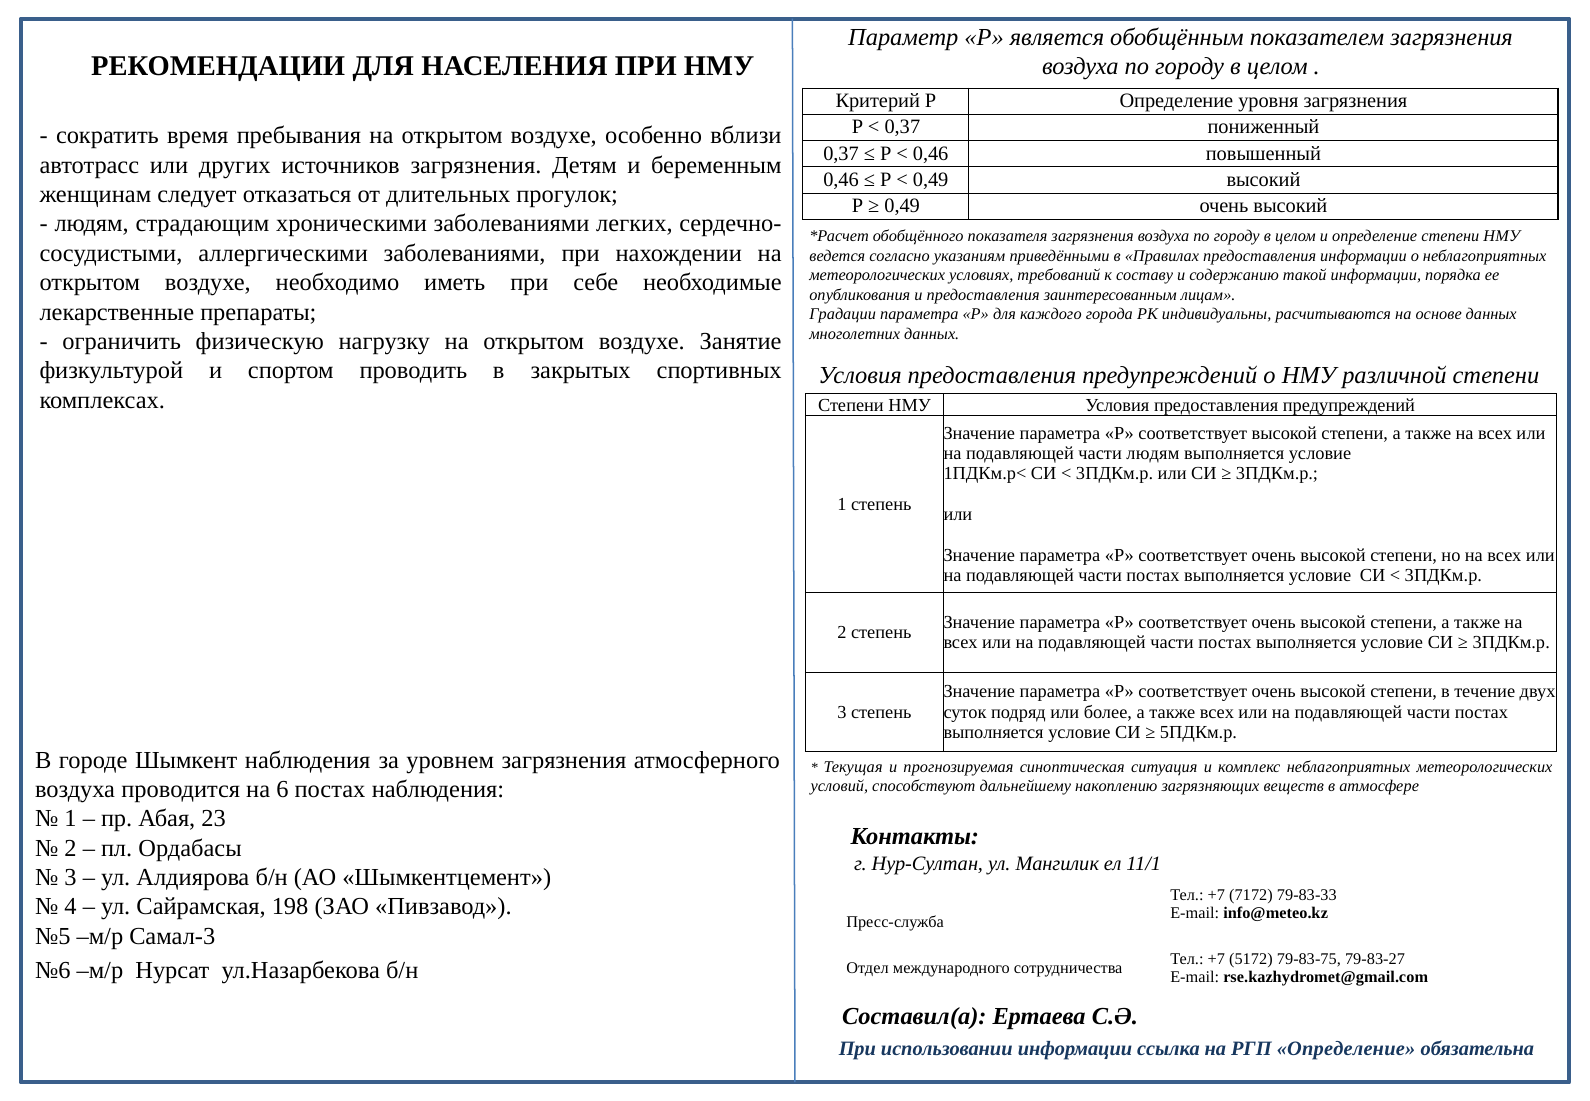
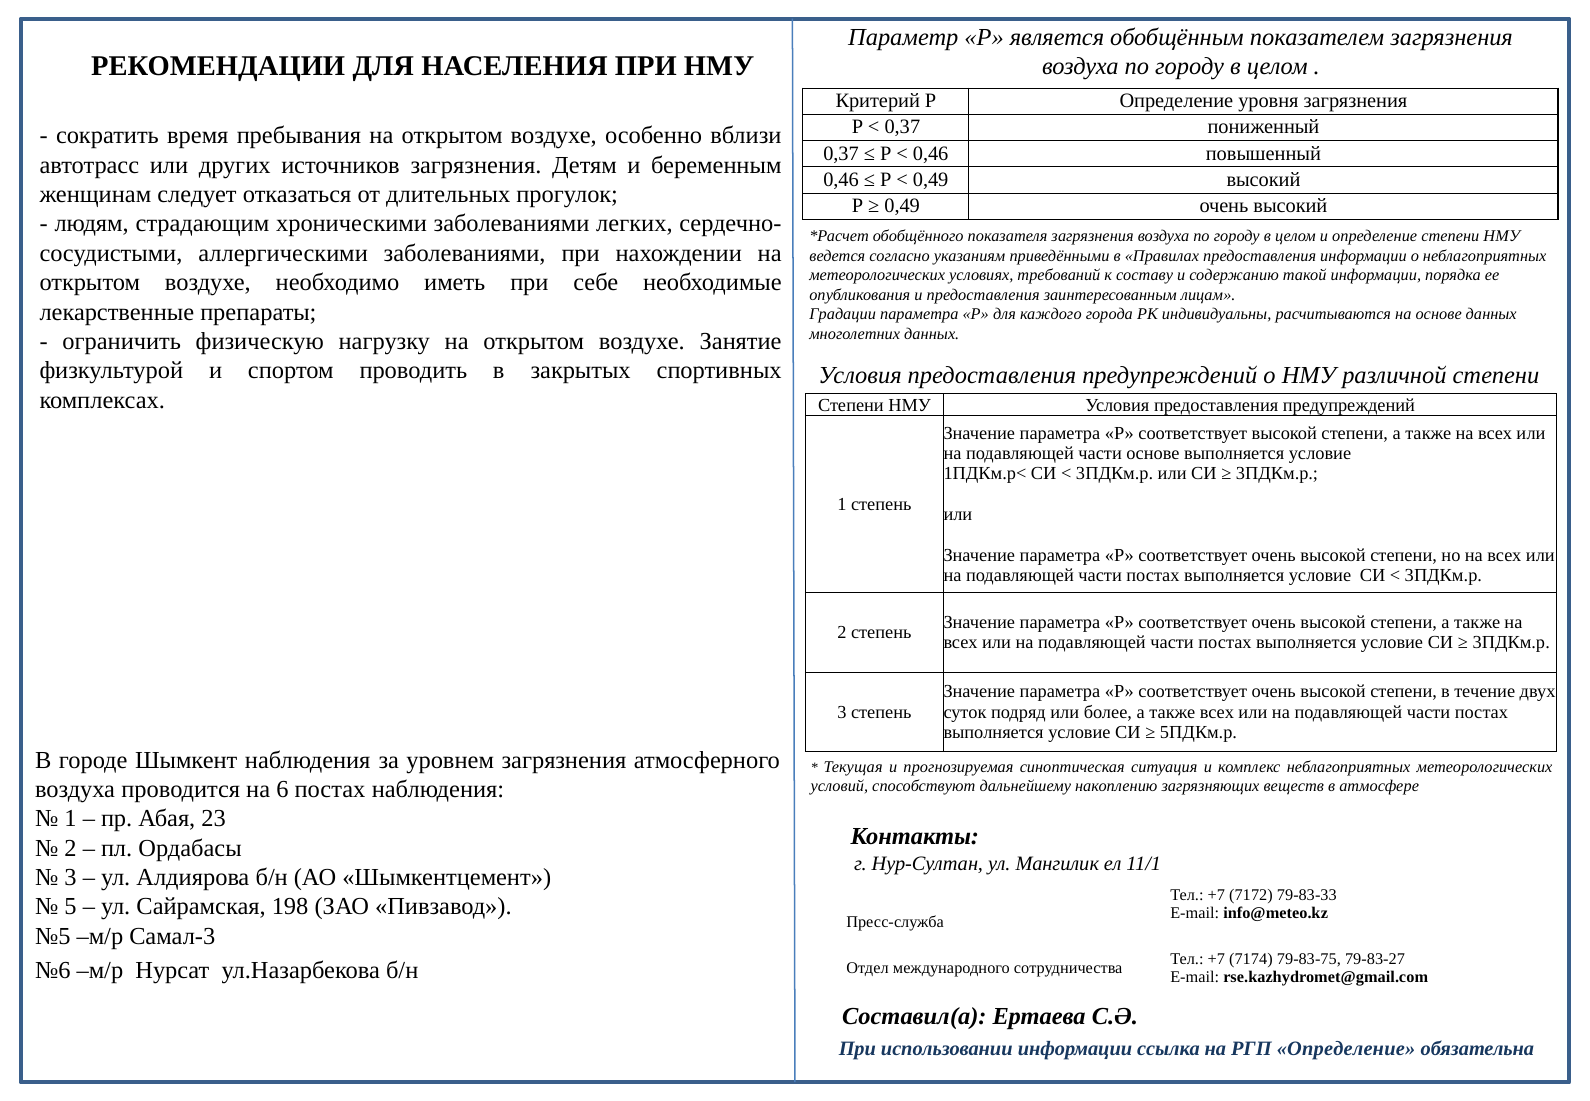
части людям: людям -> основе (1153, 453)
4: 4 -> 5 (71, 907)
5172: 5172 -> 7174 (1251, 958)
